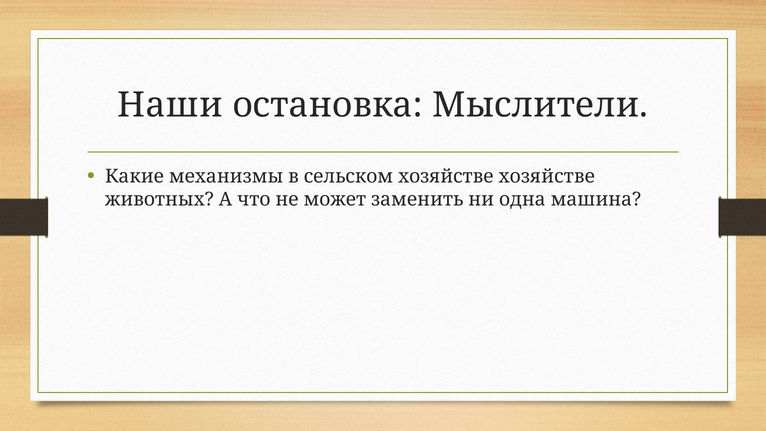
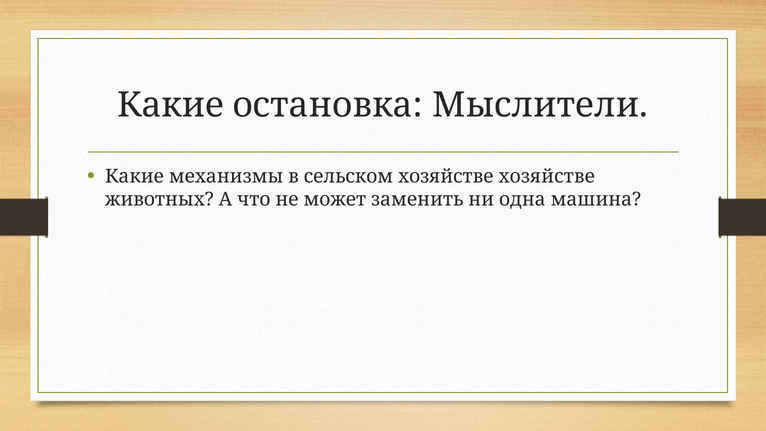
Наши: Наши -> Какие (171, 105)
